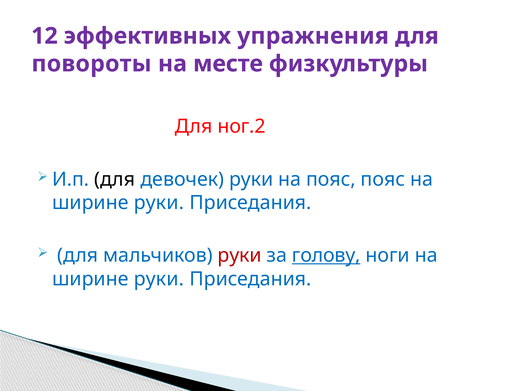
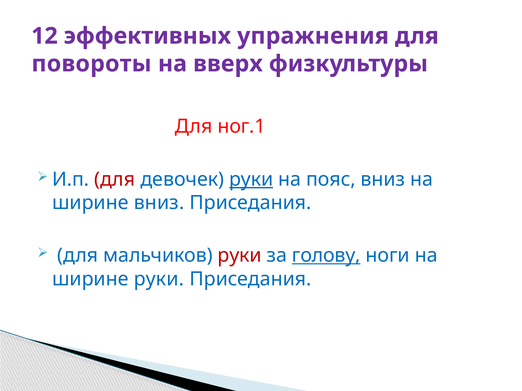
месте: месте -> вверх (228, 64)
ног.2: ног.2 -> ног.1 (242, 127)
для colour: black -> red (115, 179)
руки underline: none -> present (251, 179)
пояс пояс: пояс -> вниз (383, 179)
руки: руки -> вниз (159, 203)
